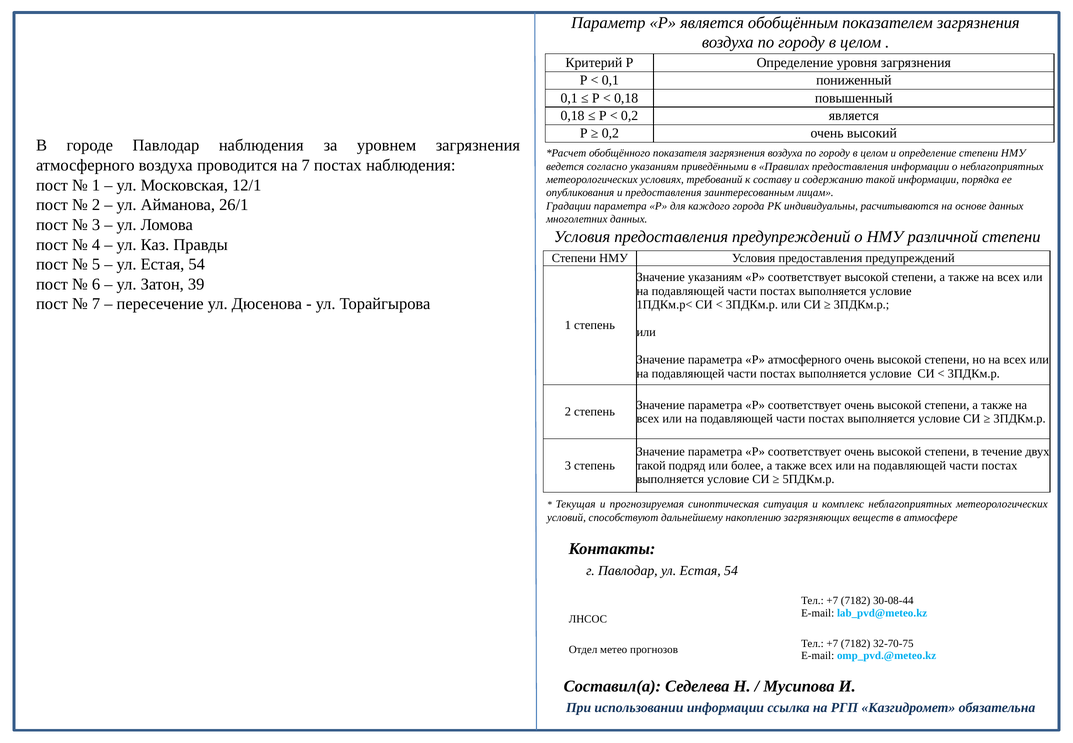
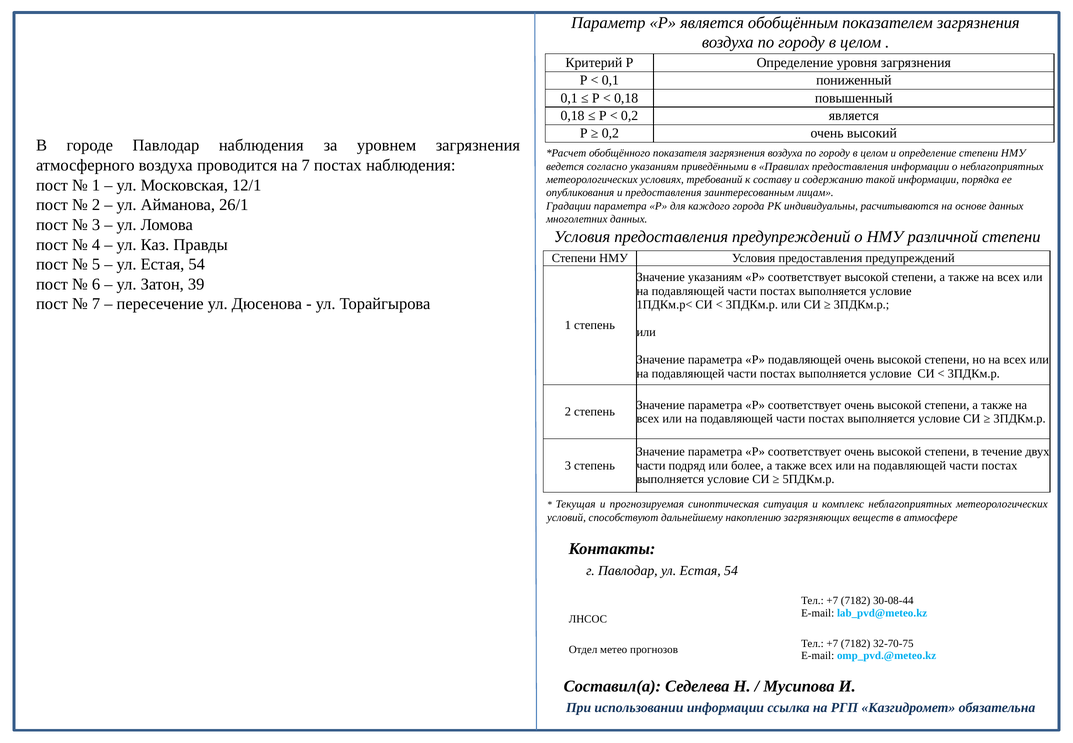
Р атмосферного: атмосферного -> подавляющей (805, 360)
такой: такой -> части (651, 465)
